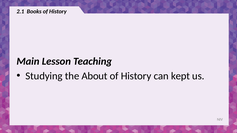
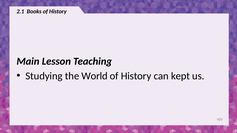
About: About -> World (95, 76)
